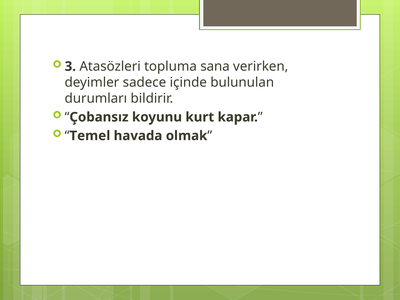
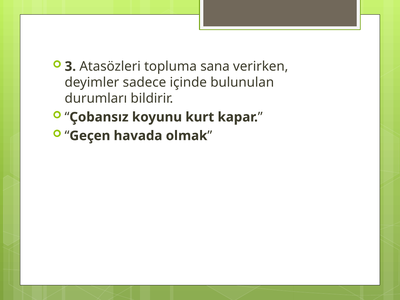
Temel: Temel -> Geçen (90, 136)
